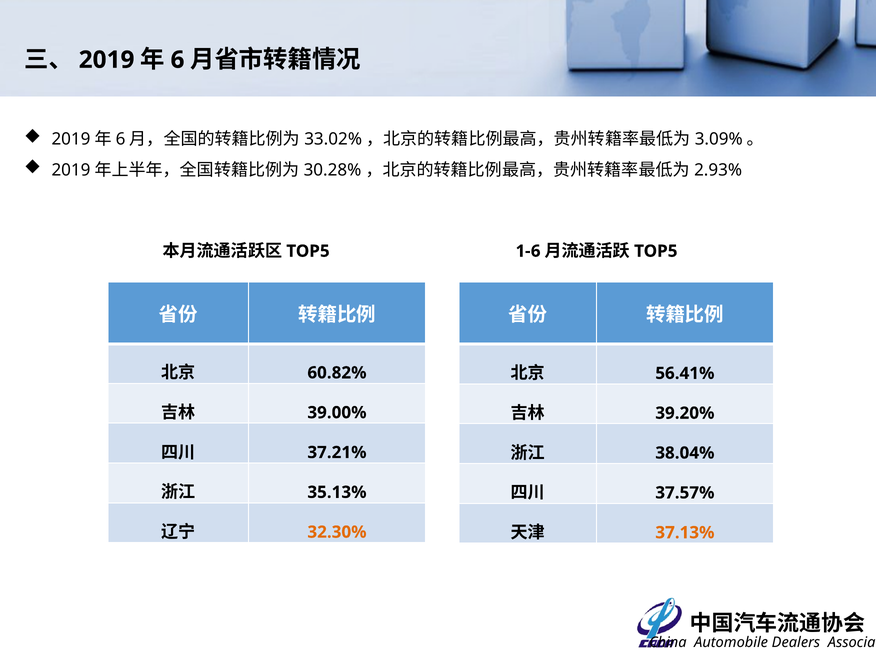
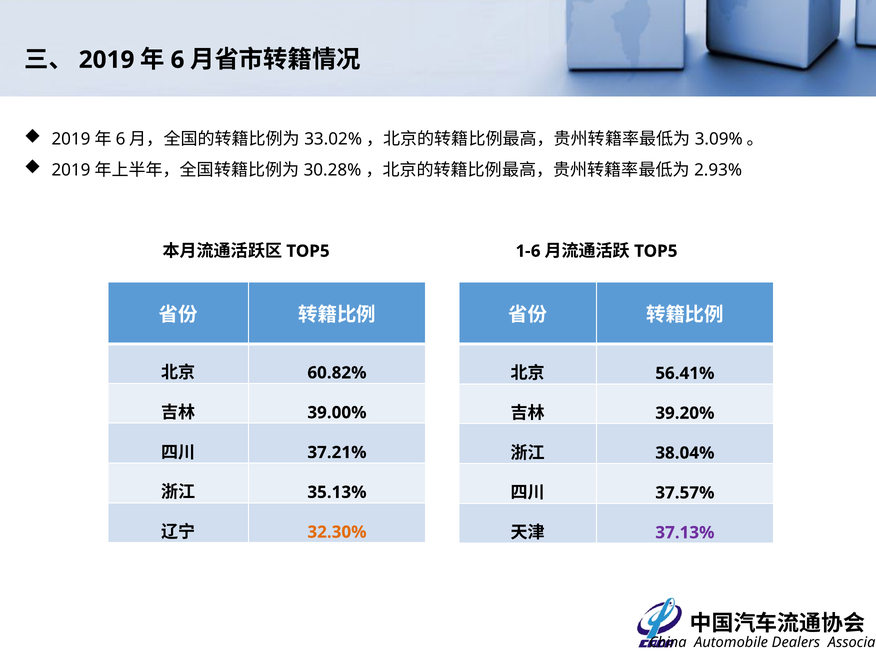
37.13% colour: orange -> purple (685, 533)
